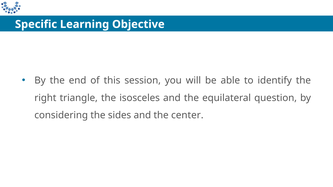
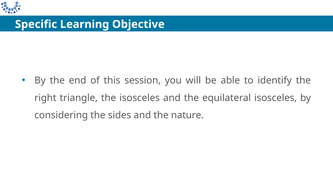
equilateral question: question -> isosceles (276, 98)
center: center -> nature (187, 115)
